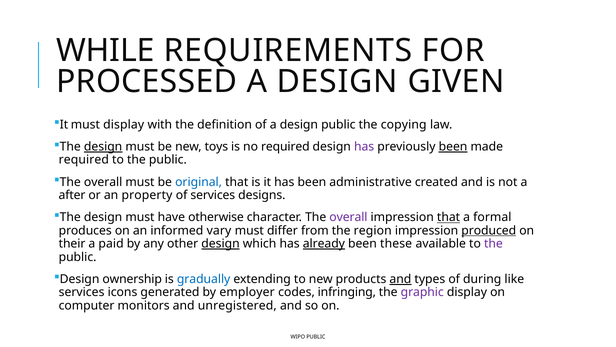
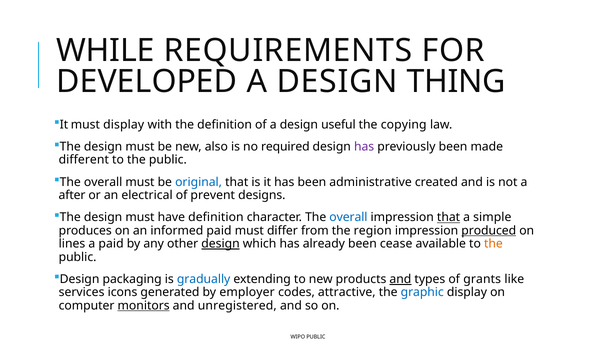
PROCESSED: PROCESSED -> DEVELOPED (147, 82)
GIVEN: GIVEN -> THING (456, 82)
design public: public -> useful (338, 124)
design underline: present -> none (103, 146)
toys: toys -> also (216, 146)
been underline: present -> none (453, 146)
required: required -> different (84, 160)
property: property -> electrical (147, 195)
of services: services -> prevent (213, 195)
have otherwise: otherwise -> definition (216, 217)
overall colour: purple -> blue (348, 217)
formal: formal -> simple (492, 217)
informed vary: vary -> paid (219, 230)
their: their -> lines (72, 243)
already underline: present -> none (324, 243)
these: these -> cease (396, 243)
the colour: purple -> orange (493, 243)
ownership: ownership -> packaging (132, 279)
during: during -> grants (482, 279)
infringing: infringing -> attractive (347, 292)
graphic colour: purple -> blue (422, 292)
monitors underline: none -> present (144, 305)
